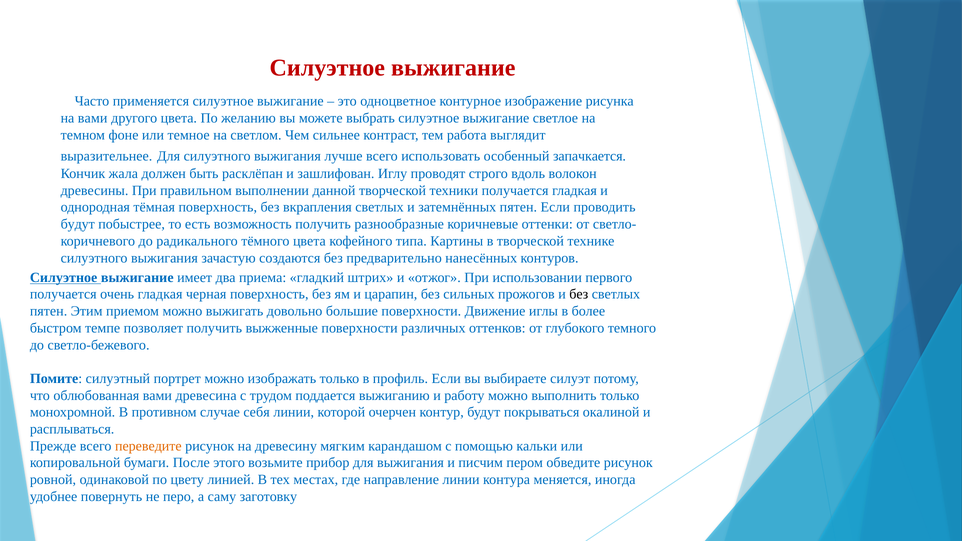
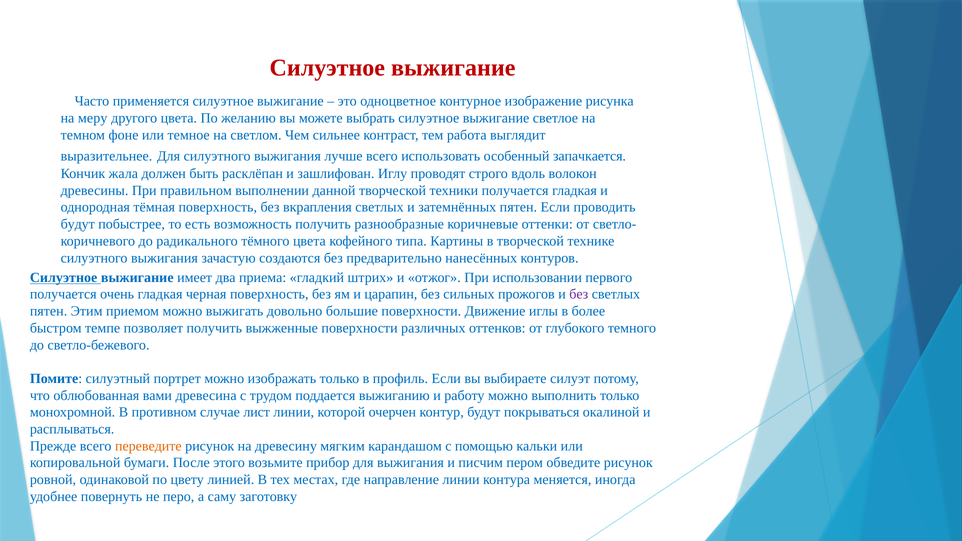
на вами: вами -> меру (93, 118)
без colour: black -> purple (579, 294)
себя: себя -> лист (257, 412)
